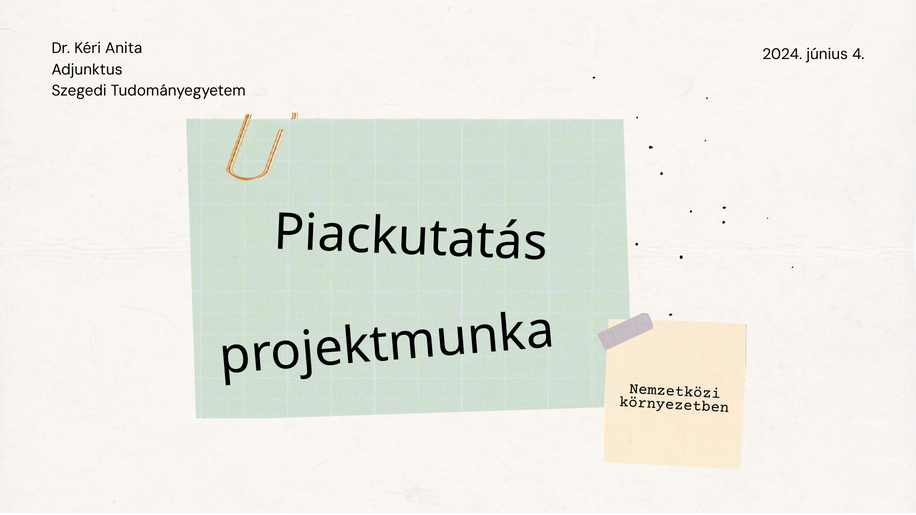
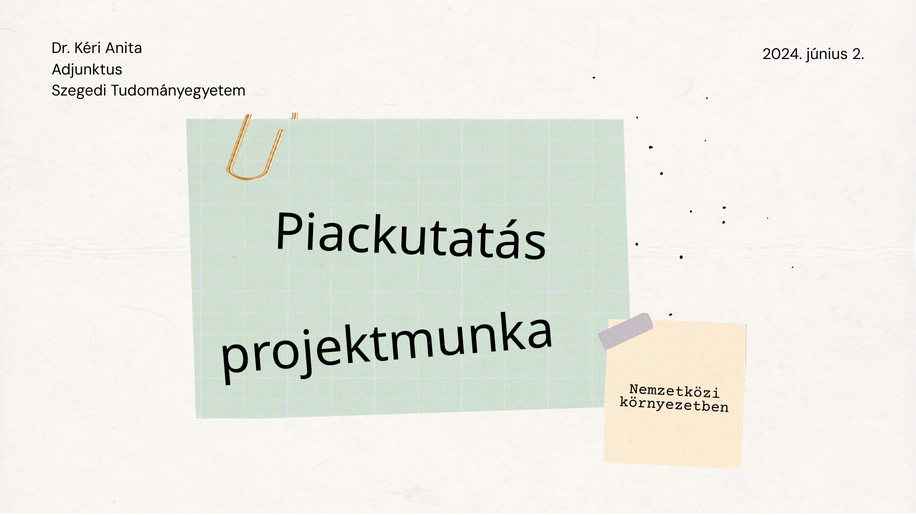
4: 4 -> 2 (858, 54)
